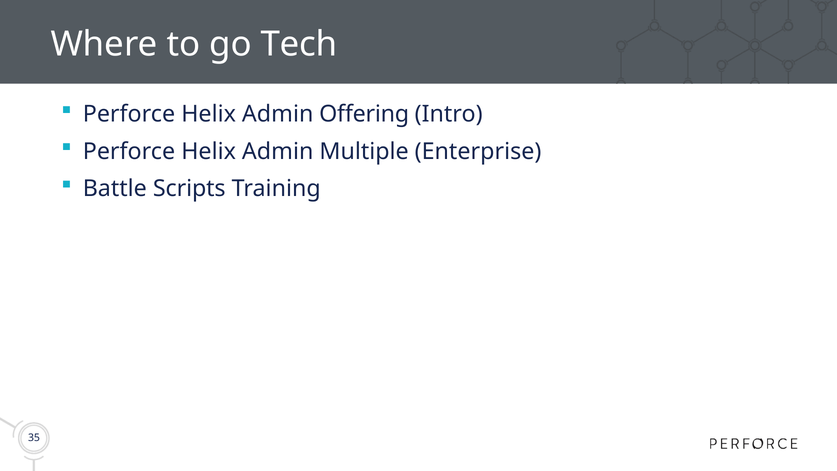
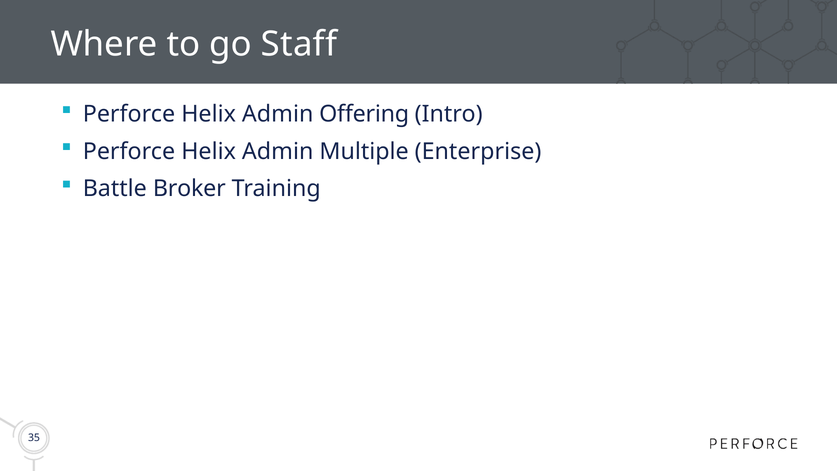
Tech: Tech -> Staff (299, 44)
Scripts: Scripts -> Broker (189, 189)
